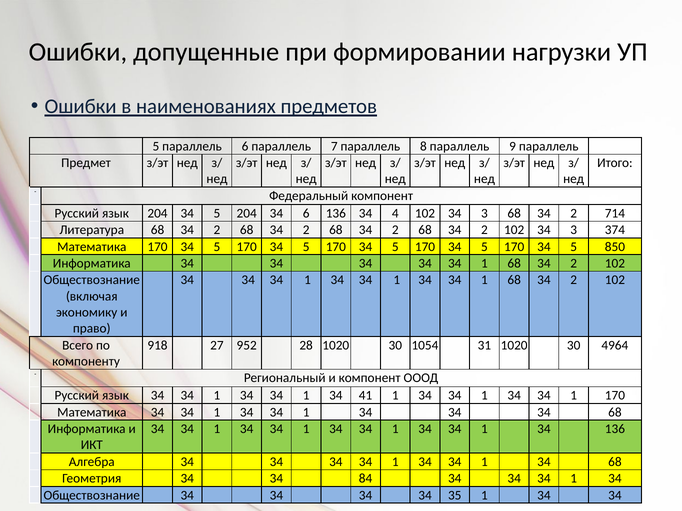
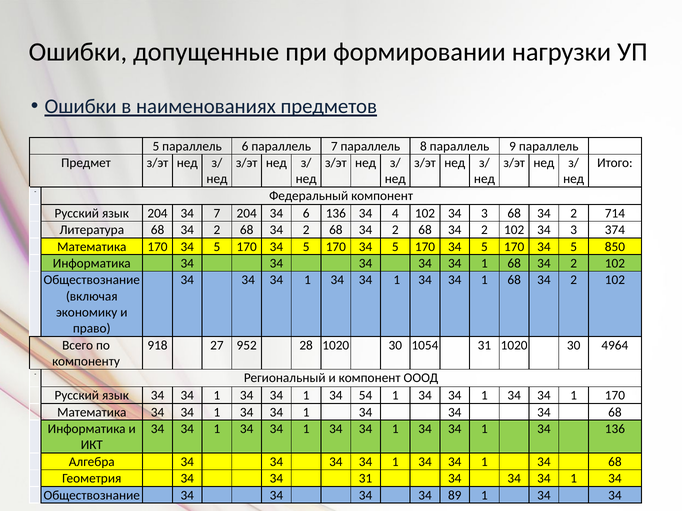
204 34 5: 5 -> 7 (217, 213)
41: 41 -> 54 (366, 396)
34 84: 84 -> 31 (366, 479)
35: 35 -> 89 (455, 496)
